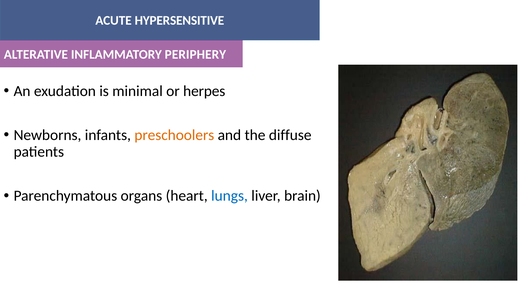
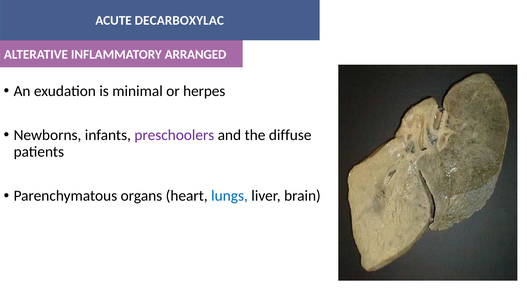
HYPERSENSITIVE: HYPERSENSITIVE -> DECARBOXYLAC (179, 21)
PERIPHERY: PERIPHERY -> ARRANGED (196, 55)
preschoolers colour: orange -> purple (174, 135)
